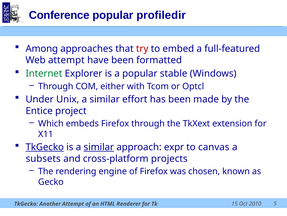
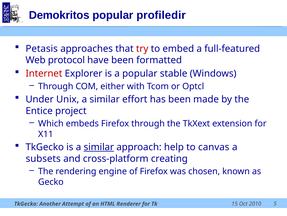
Conference: Conference -> Demokritos (59, 15)
Among: Among -> Petasis (42, 49)
Web attempt: attempt -> protocol (66, 60)
Internet colour: green -> red (44, 73)
TkGecko underline: present -> none (45, 147)
expr: expr -> help (174, 147)
projects: projects -> creating (169, 158)
